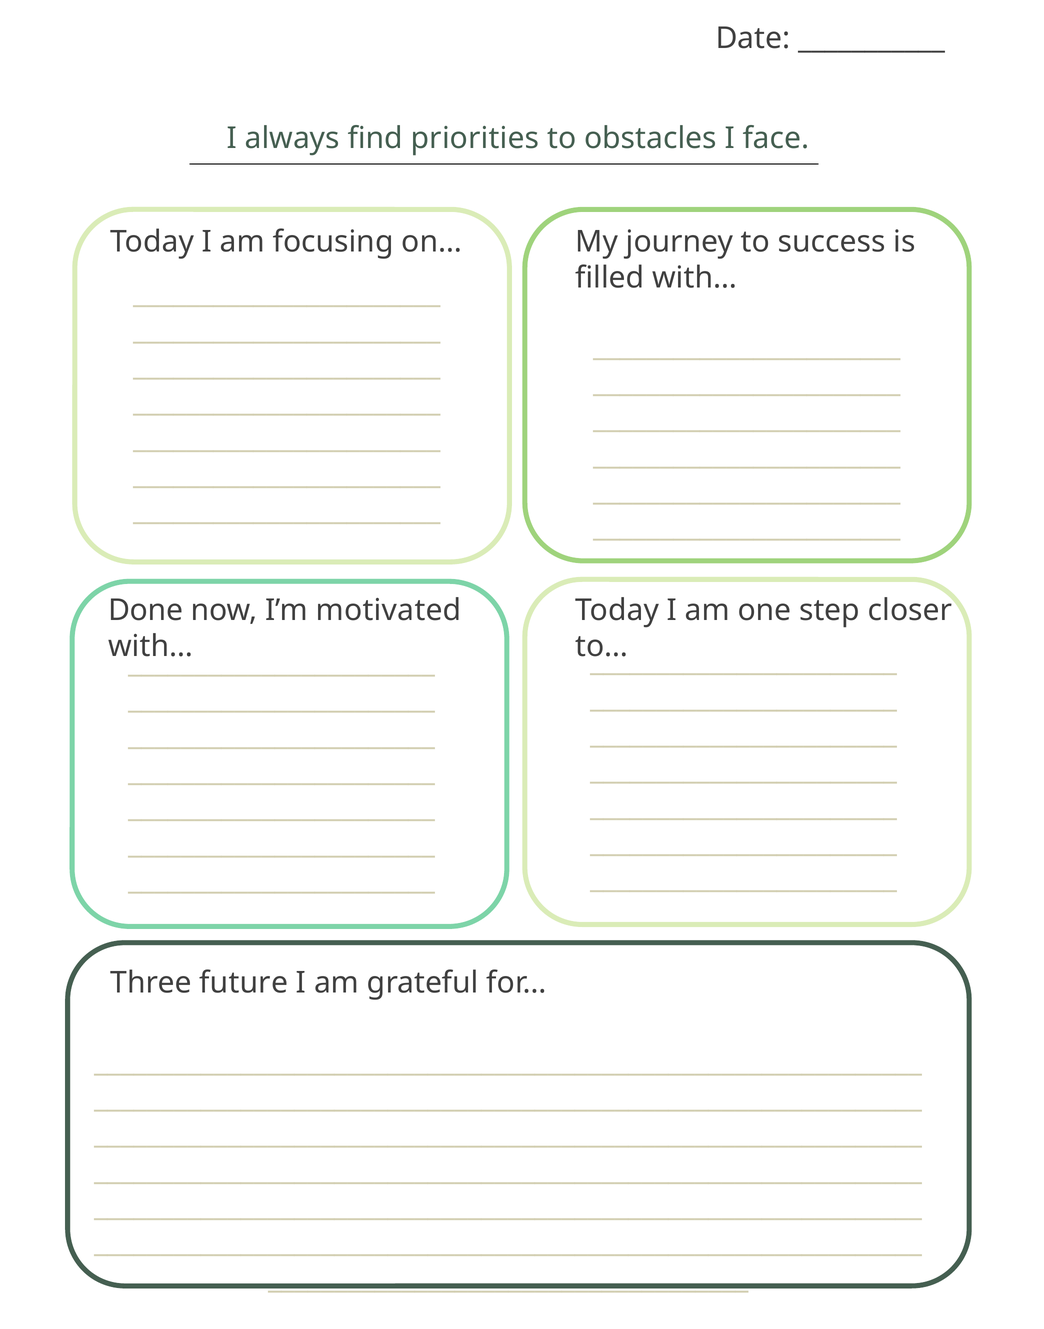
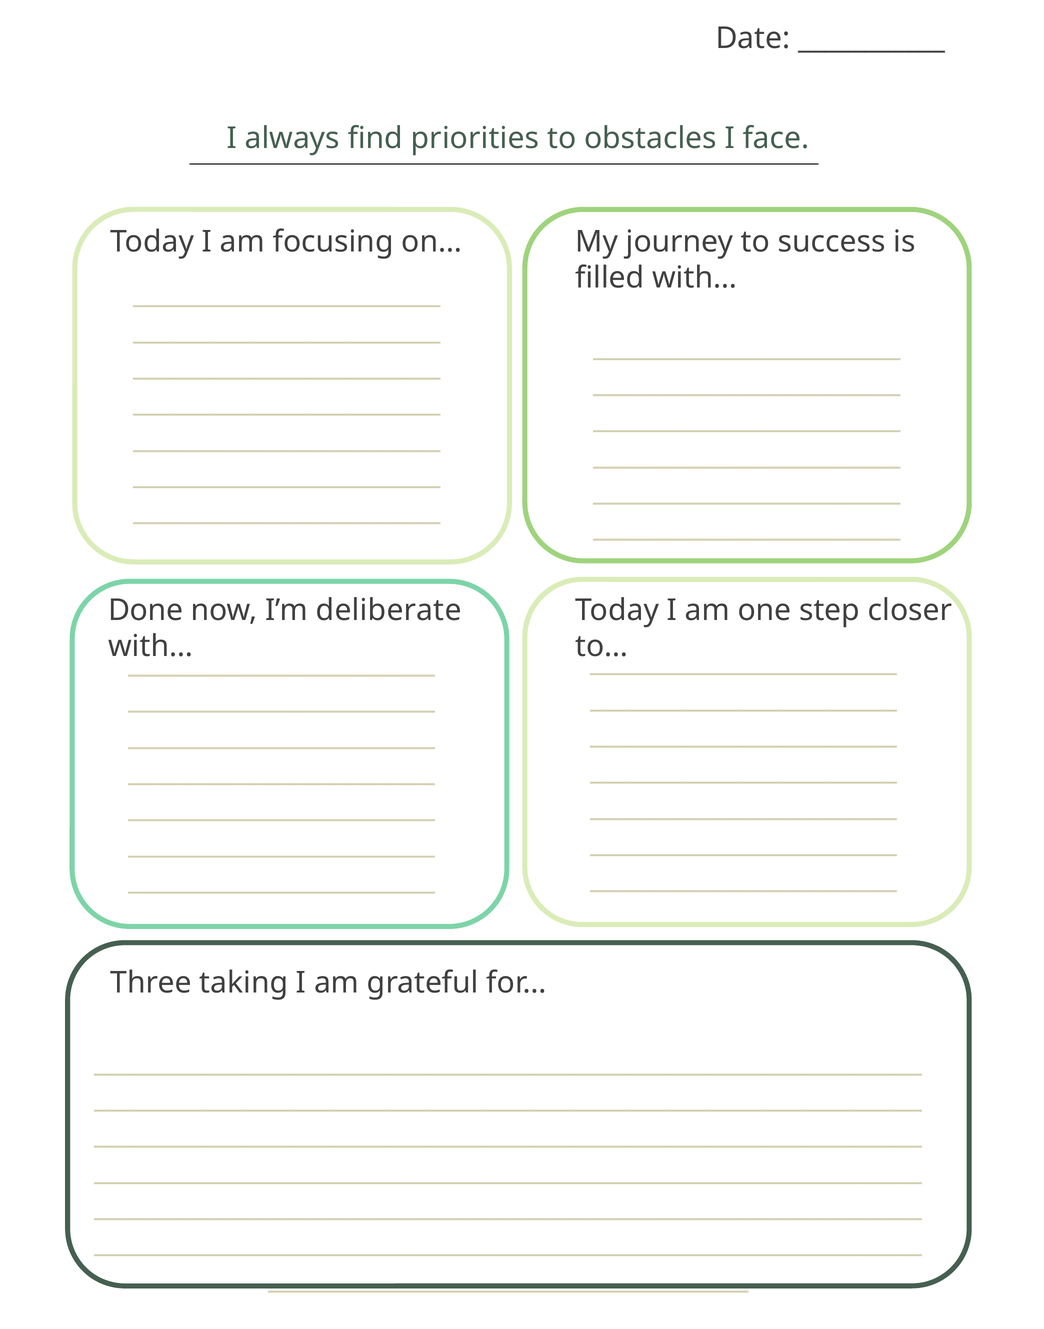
motivated: motivated -> deliberate (389, 610)
future: future -> taking (244, 983)
